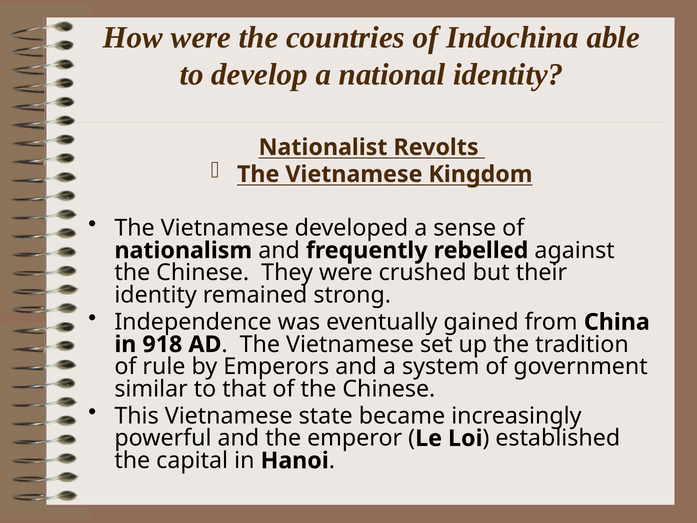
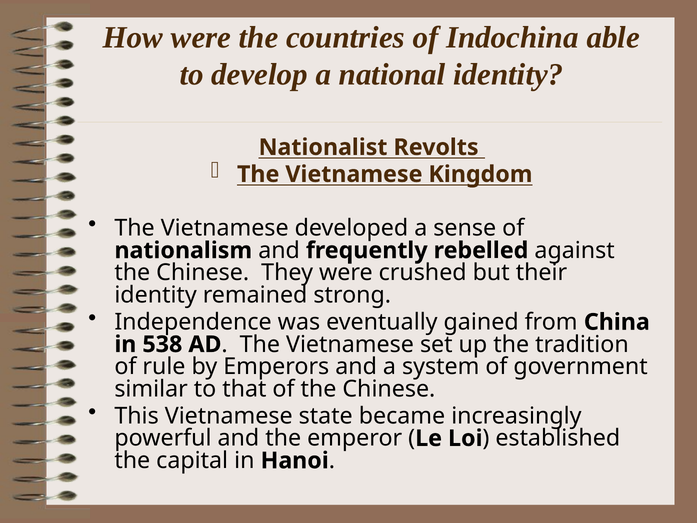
918: 918 -> 538 (162, 344)
